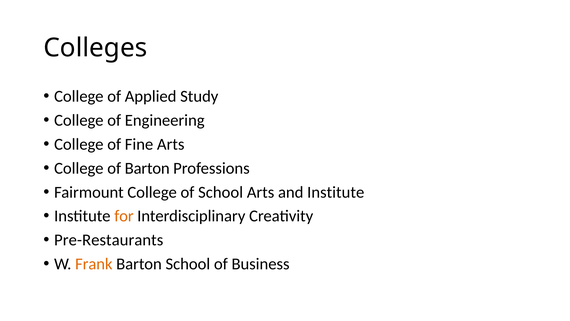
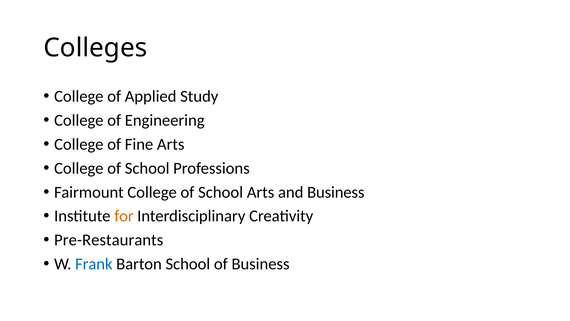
Barton: Barton -> School (147, 168)
and Institute: Institute -> Business (336, 192)
Frank colour: orange -> blue (94, 264)
